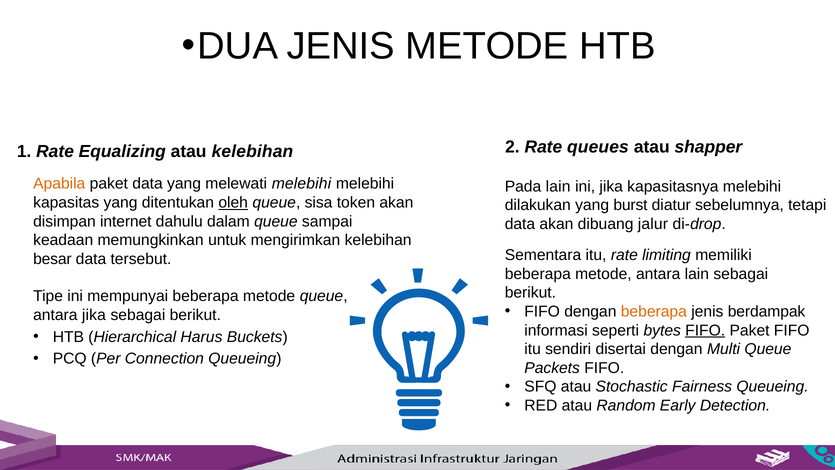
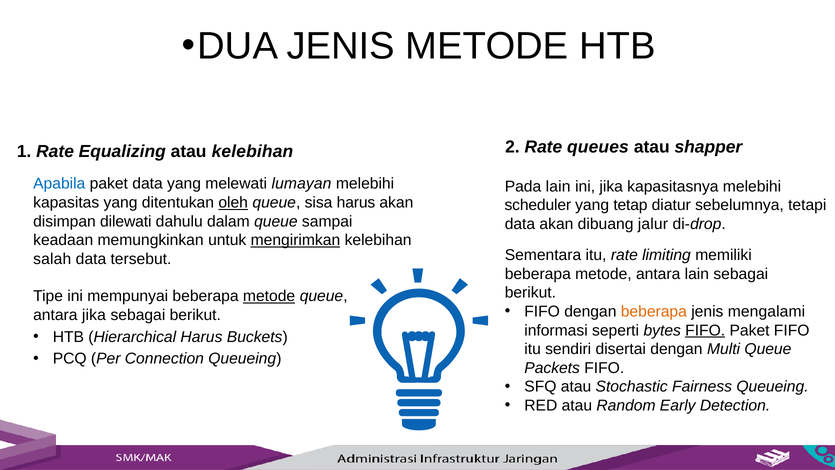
Apabila colour: orange -> blue (59, 184)
melewati melebihi: melebihi -> lumayan (302, 184)
sisa token: token -> harus (356, 202)
dilakukan: dilakukan -> scheduler (538, 205)
burst: burst -> tetap (630, 205)
internet: internet -> dilewati (126, 221)
mengirimkan underline: none -> present (295, 240)
besar: besar -> salah (52, 259)
metode underline: none -> present (269, 296)
berdampak: berdampak -> mengalami (766, 311)
